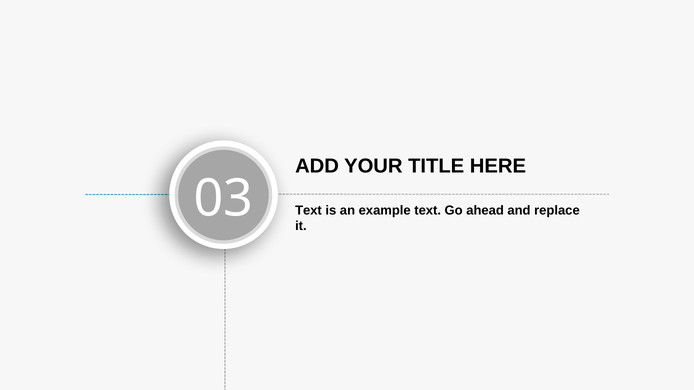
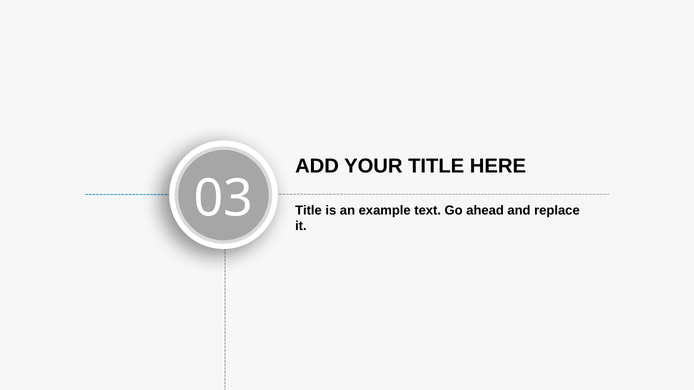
Text: Text -> Title (308, 211)
